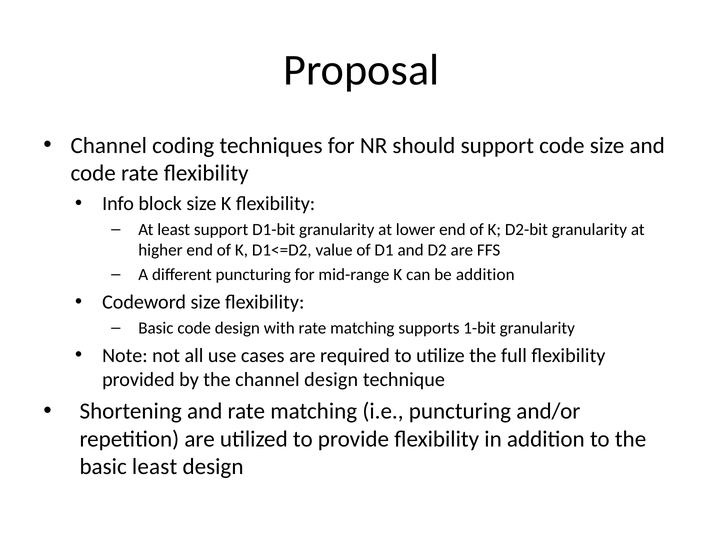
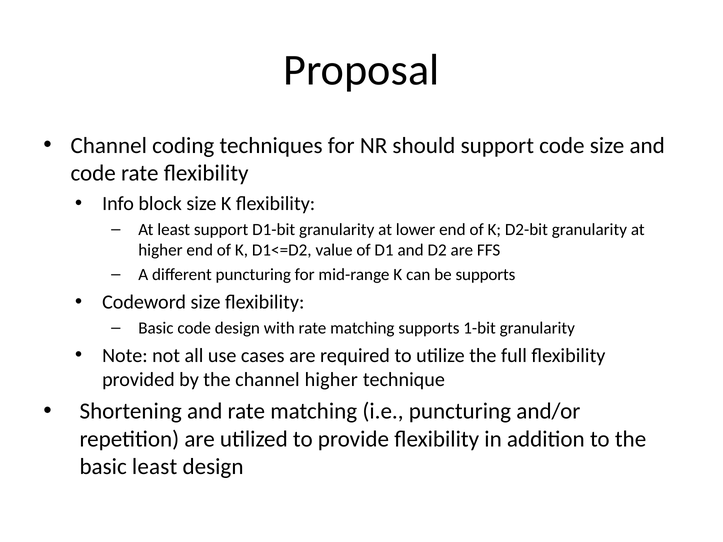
be addition: addition -> supports (485, 275)
channel design: design -> higher (331, 380)
